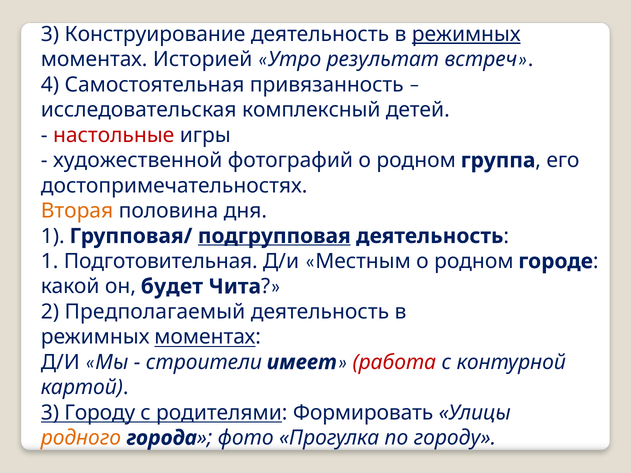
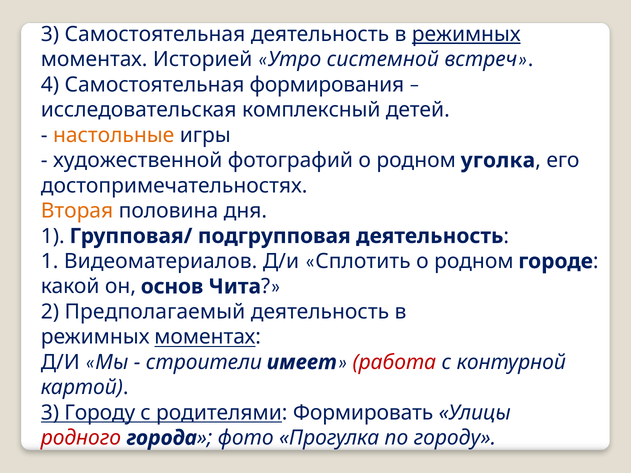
3 Конструирование: Конструирование -> Самостоятельная (155, 34)
результат: результат -> системной (383, 60)
привязанность: привязанность -> формирования (327, 85)
настольные colour: red -> orange (114, 135)
группа: группа -> уголка (498, 160)
подгрупповая underline: present -> none (274, 236)
Подготовительная: Подготовительная -> Видеоматериалов (161, 261)
Местным: Местным -> Сплотить (363, 261)
будет: будет -> основ (172, 287)
родного colour: orange -> red (81, 438)
